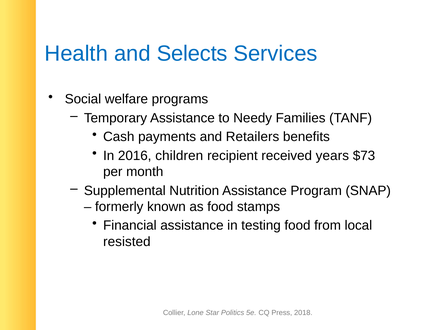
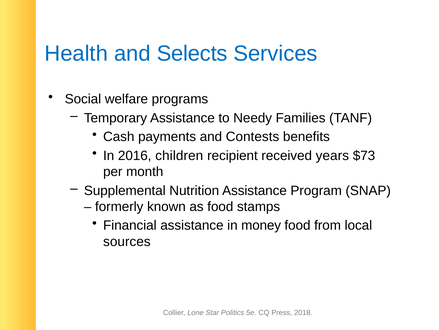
Retailers: Retailers -> Contests (253, 137)
testing: testing -> money (261, 225)
resisted: resisted -> sources (127, 241)
